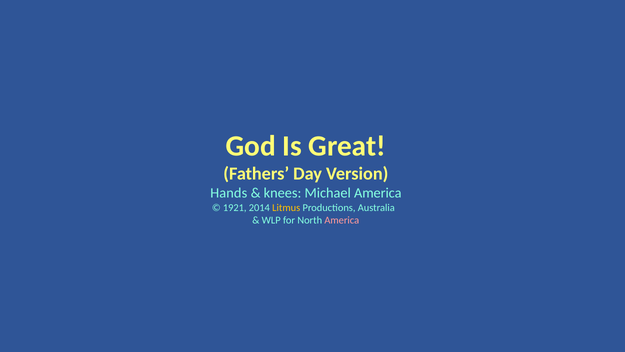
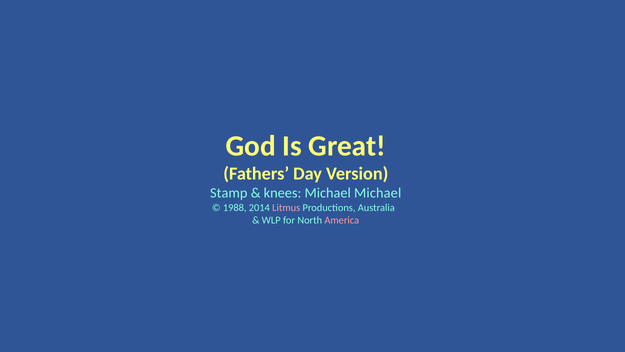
Hands: Hands -> Stamp (229, 193)
Michael America: America -> Michael (378, 193)
1921: 1921 -> 1988 (235, 207)
Litmus colour: yellow -> pink (286, 207)
